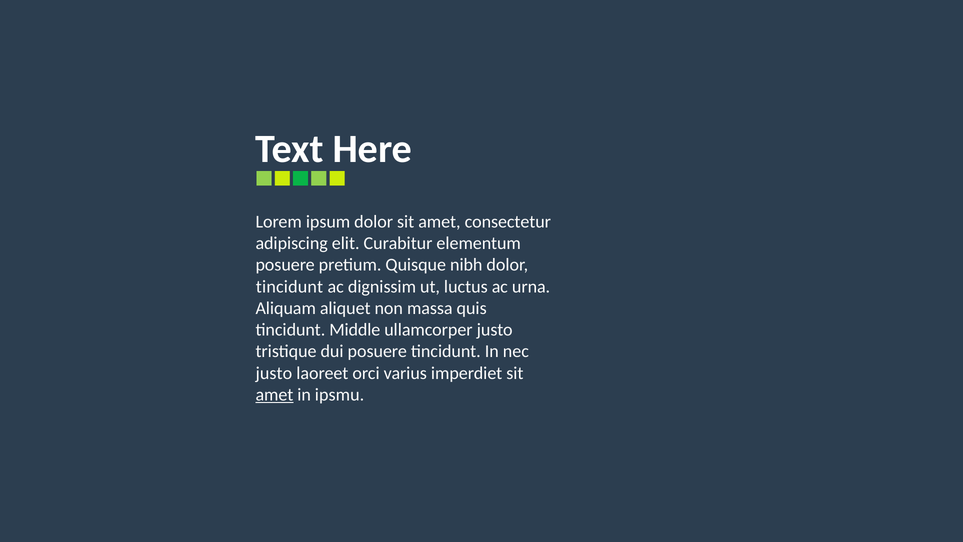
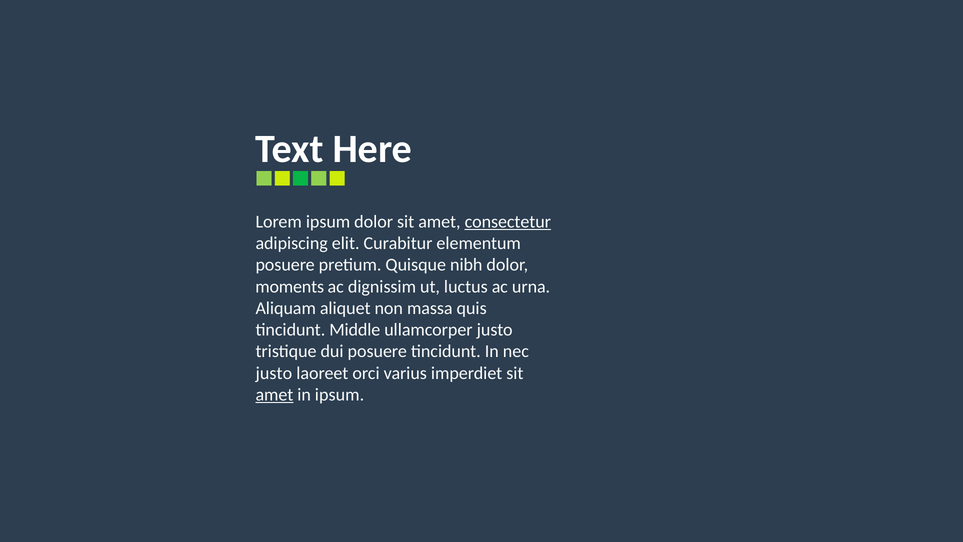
consectetur underline: none -> present (508, 221)
tincidunt: tincidunt -> moments (290, 286)
in ipsmu: ipsmu -> ipsum (340, 395)
